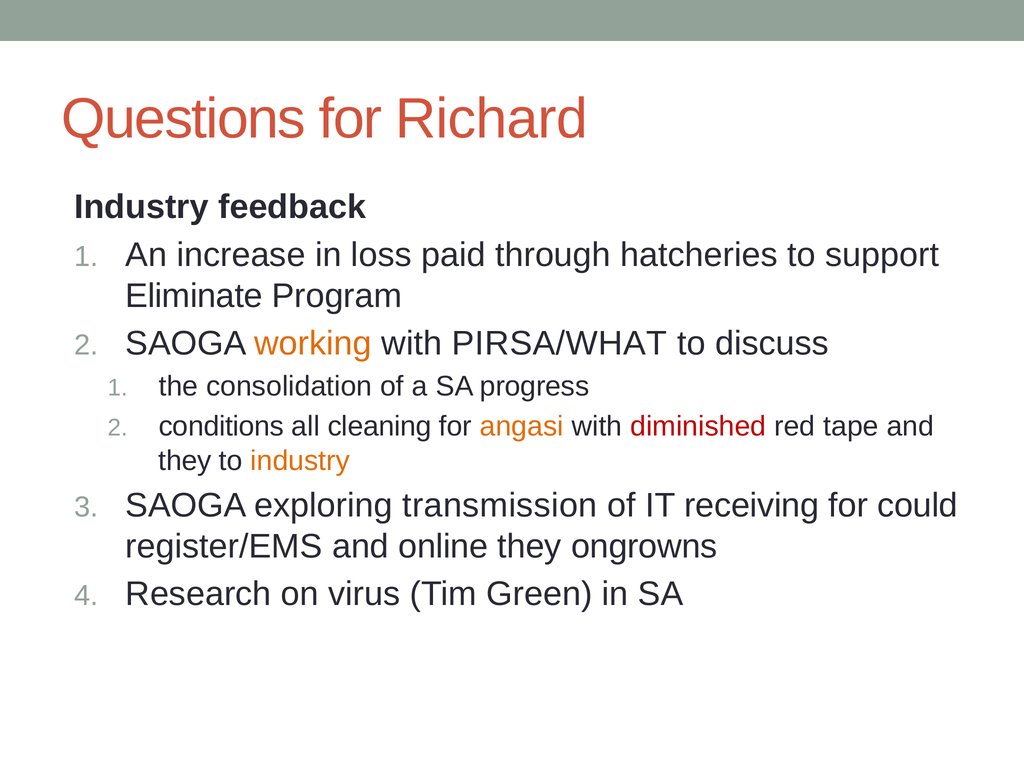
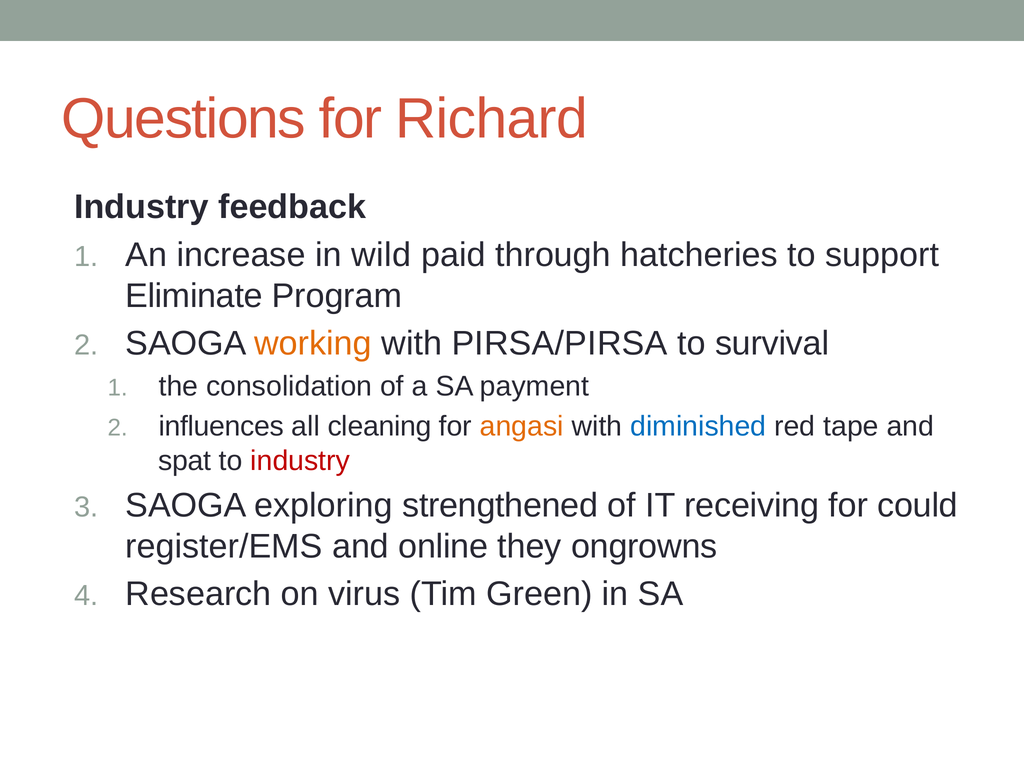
loss: loss -> wild (381, 255)
PIRSA/WHAT: PIRSA/WHAT -> PIRSA/PIRSA (560, 344)
discuss: discuss -> survival (772, 344)
progress: progress -> payment (534, 387)
conditions: conditions -> influences (221, 426)
diminished colour: red -> blue (698, 426)
they: they -> spat (185, 461)
industry colour: orange -> red (300, 461)
transmission: transmission -> strengthened (500, 505)
